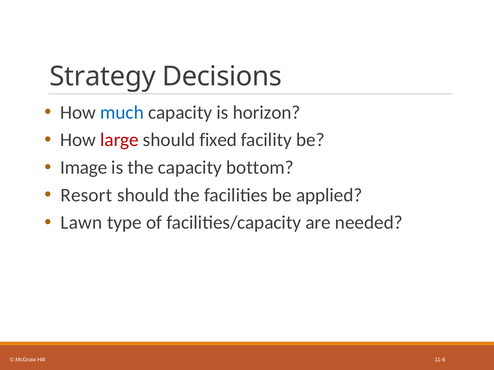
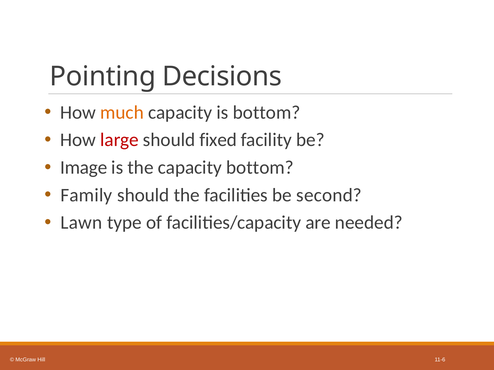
Strategy: Strategy -> Pointing (103, 77)
much colour: blue -> orange (122, 112)
is horizon: horizon -> bottom (267, 112)
Resort: Resort -> Family (86, 195)
applied: applied -> second (329, 195)
